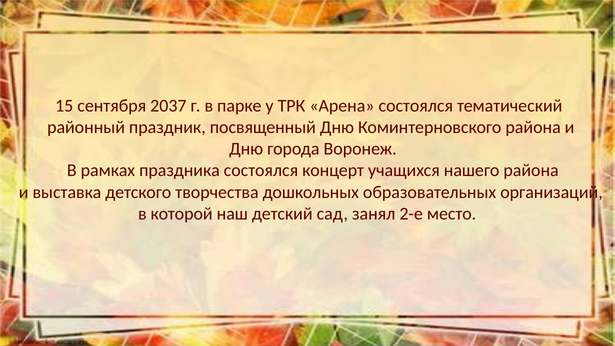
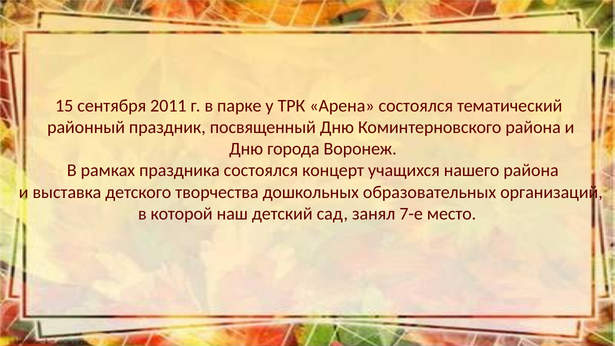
2037: 2037 -> 2011 (168, 106)
2-е: 2-е -> 7-е (411, 214)
